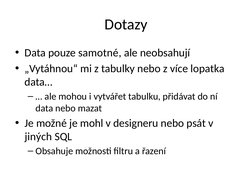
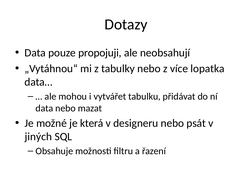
samotné: samotné -> propojuji (100, 53)
mohl: mohl -> která (92, 123)
